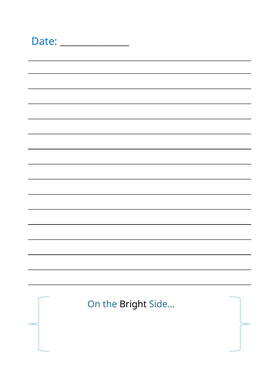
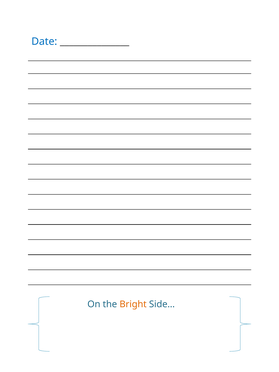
Bright colour: black -> orange (133, 304)
